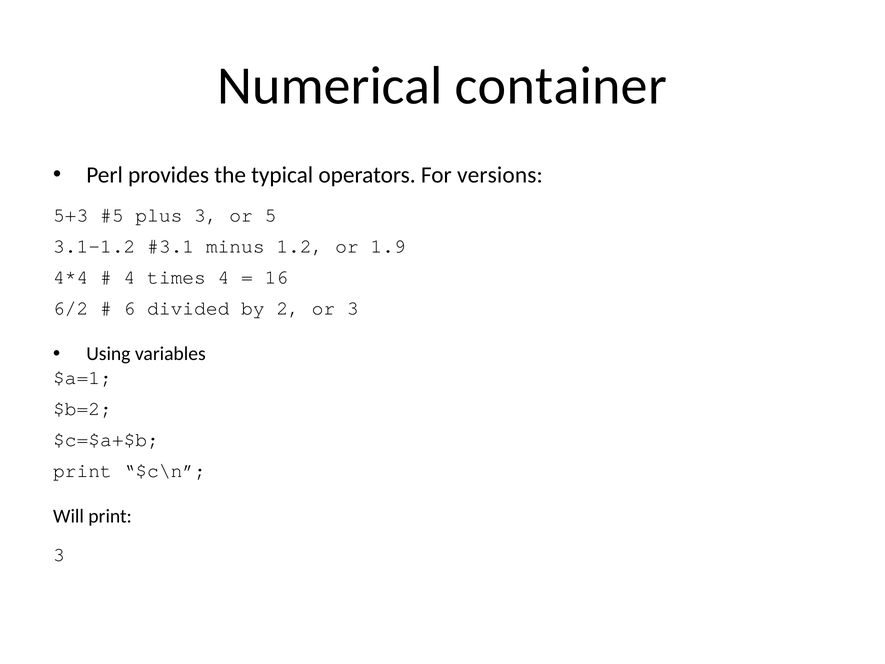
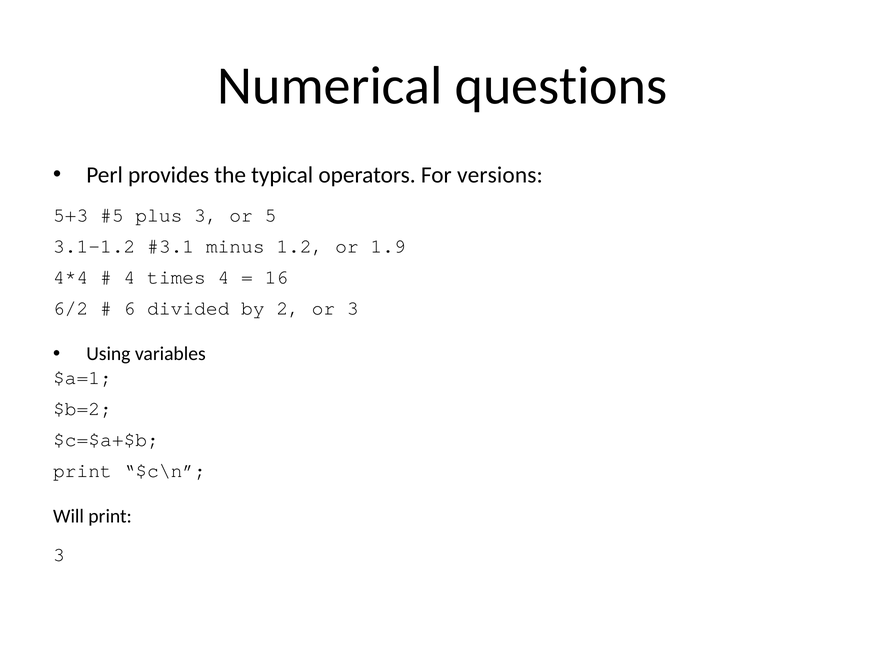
container: container -> questions (561, 86)
